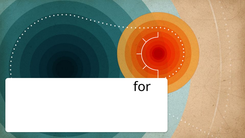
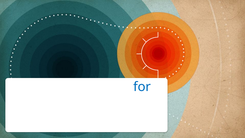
for colour: black -> blue (142, 87)
